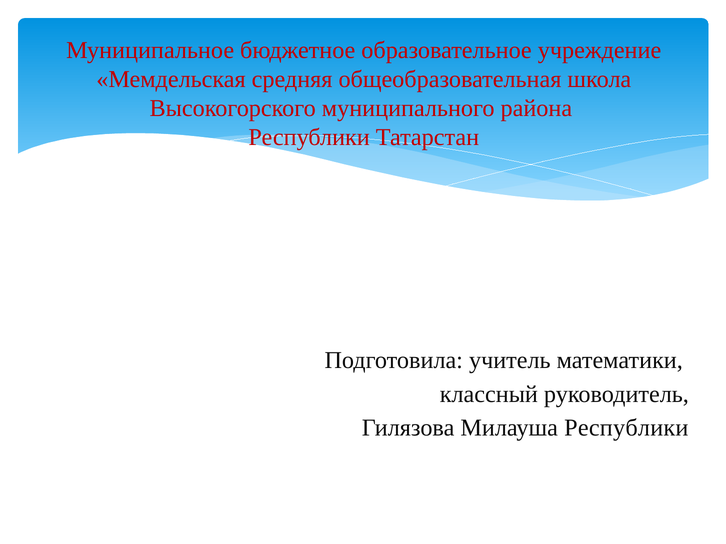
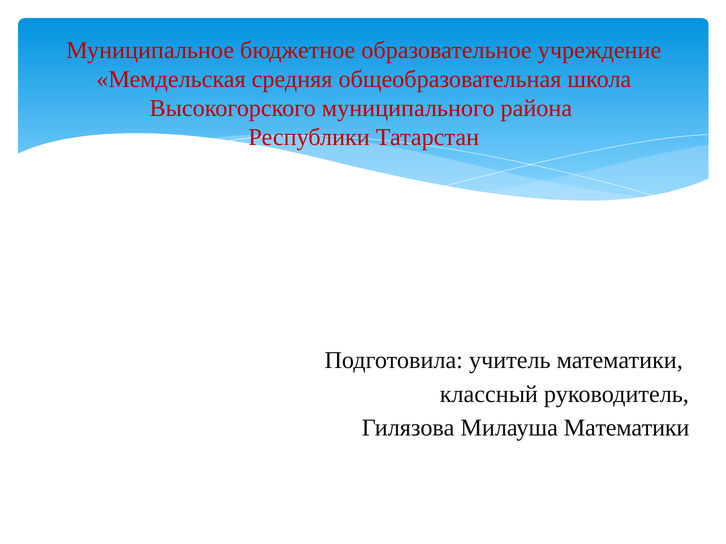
Милауша Республики: Республики -> Математики (627, 428)
